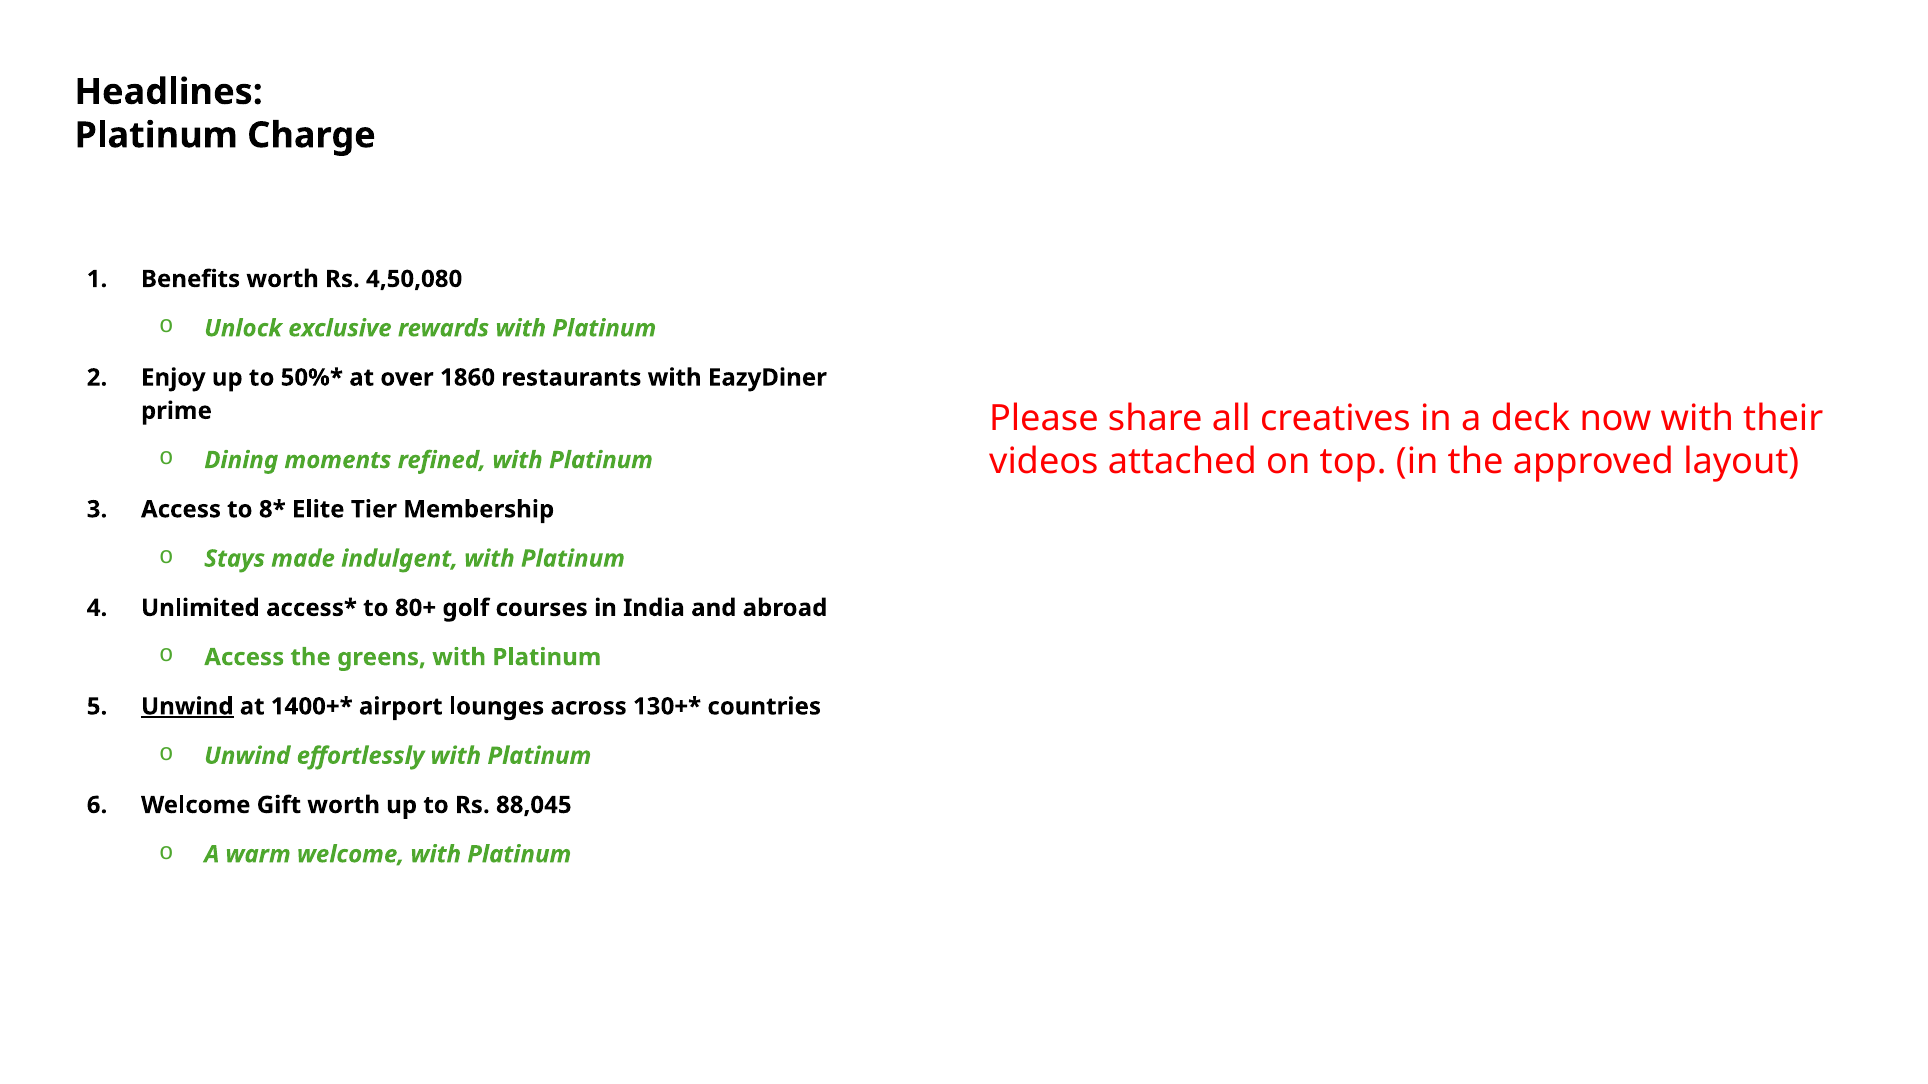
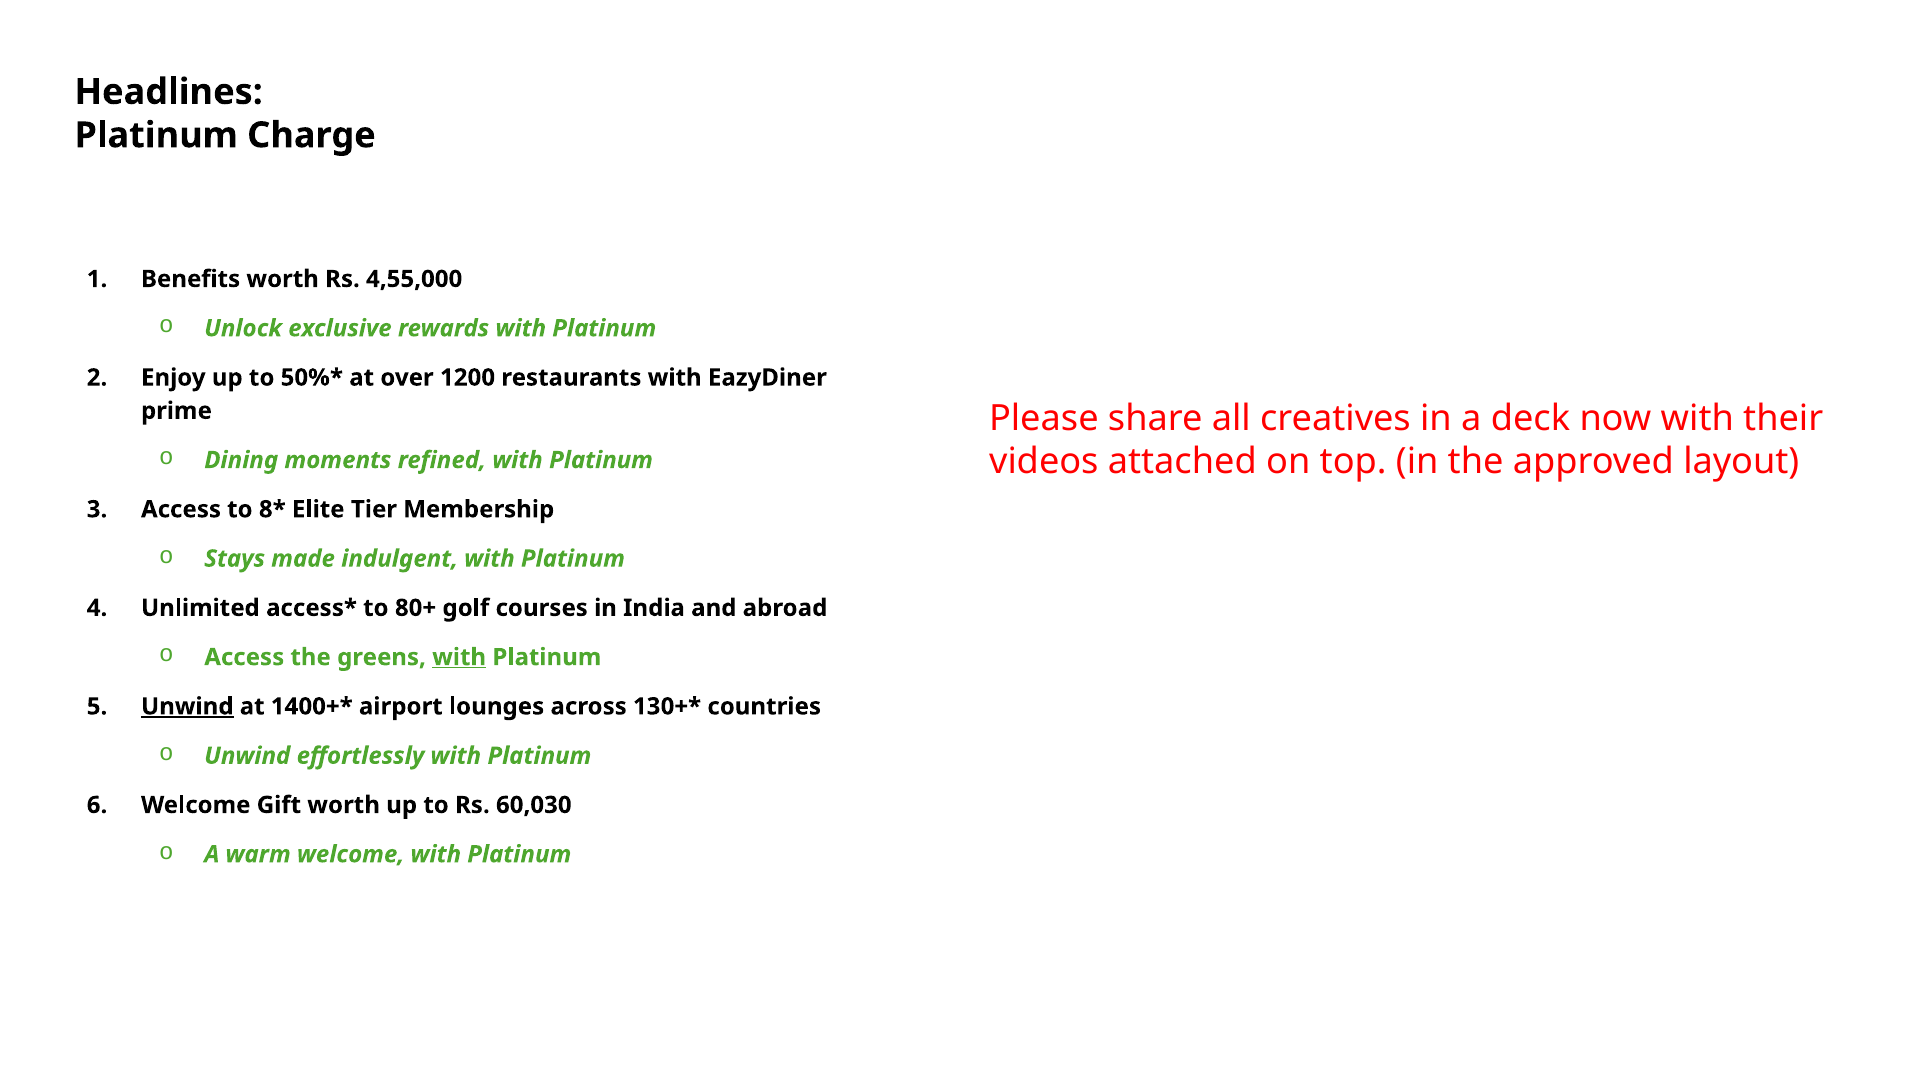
4,50,080: 4,50,080 -> 4,55,000 (414, 279)
1860: 1860 -> 1200 (468, 378)
with underline: none -> present (459, 658)
88,045: 88,045 -> 60,030 (534, 805)
